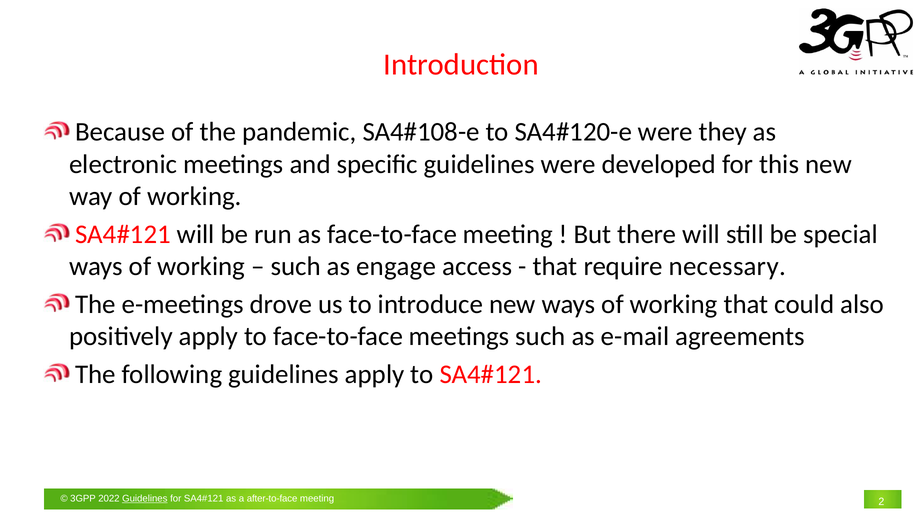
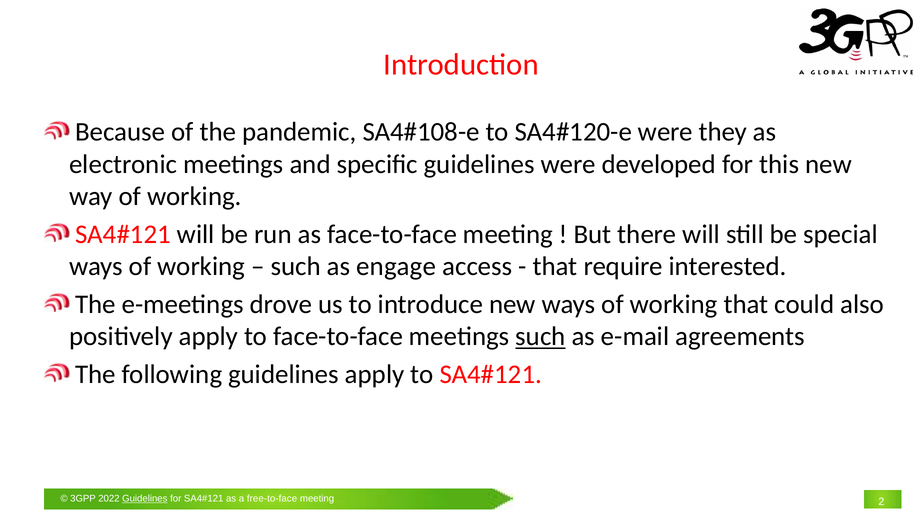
necessary: necessary -> interested (728, 267)
such underline: none -> present (541, 337)
after-to-face: after-to-face -> free-to-face (272, 499)
